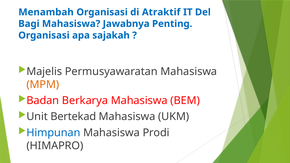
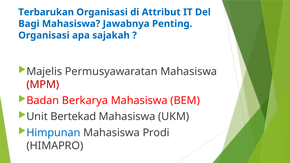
Menambah: Menambah -> Terbarukan (46, 12)
Atraktif: Atraktif -> Attribut (161, 12)
MPM colour: orange -> red (43, 85)
